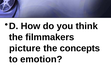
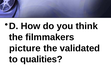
concepts: concepts -> validated (80, 48)
emotion: emotion -> qualities (41, 59)
